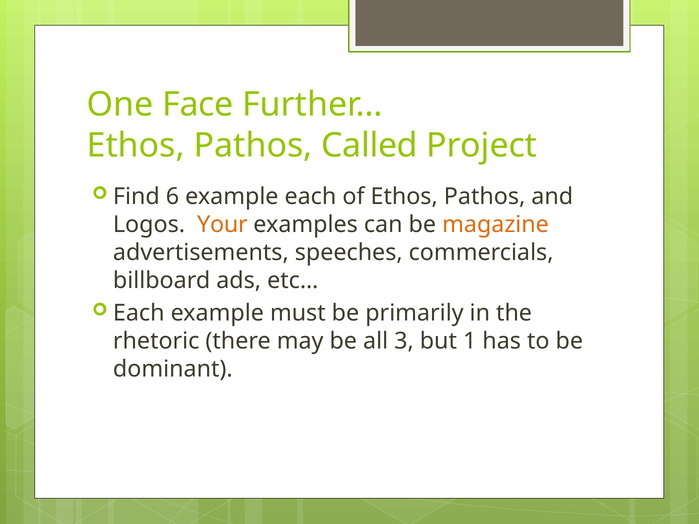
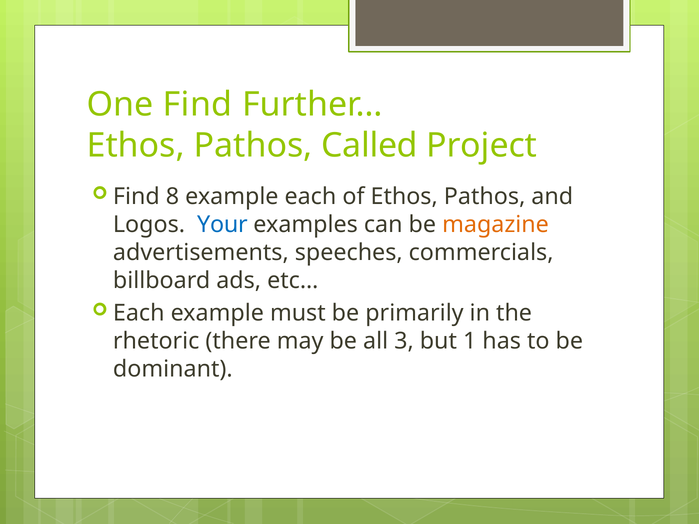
One Face: Face -> Find (198, 105)
6: 6 -> 8 (173, 197)
Your colour: orange -> blue (222, 225)
